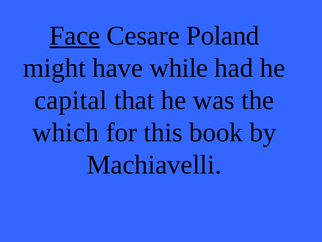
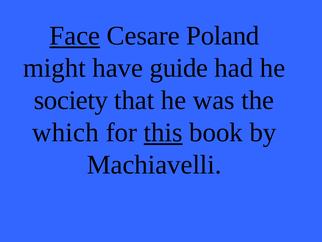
while: while -> guide (179, 68)
capital: capital -> society (71, 100)
this underline: none -> present (163, 132)
